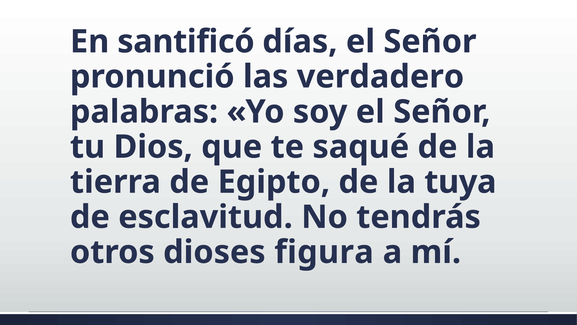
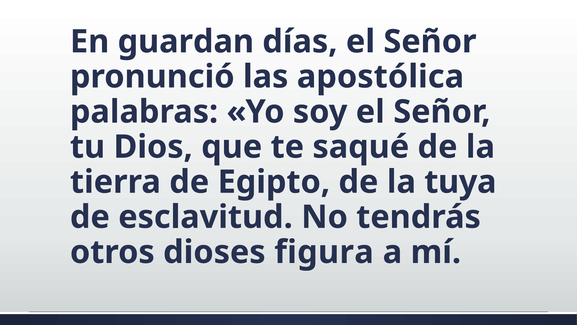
santificó: santificó -> guardan (186, 42)
verdadero: verdadero -> apostólica (380, 77)
